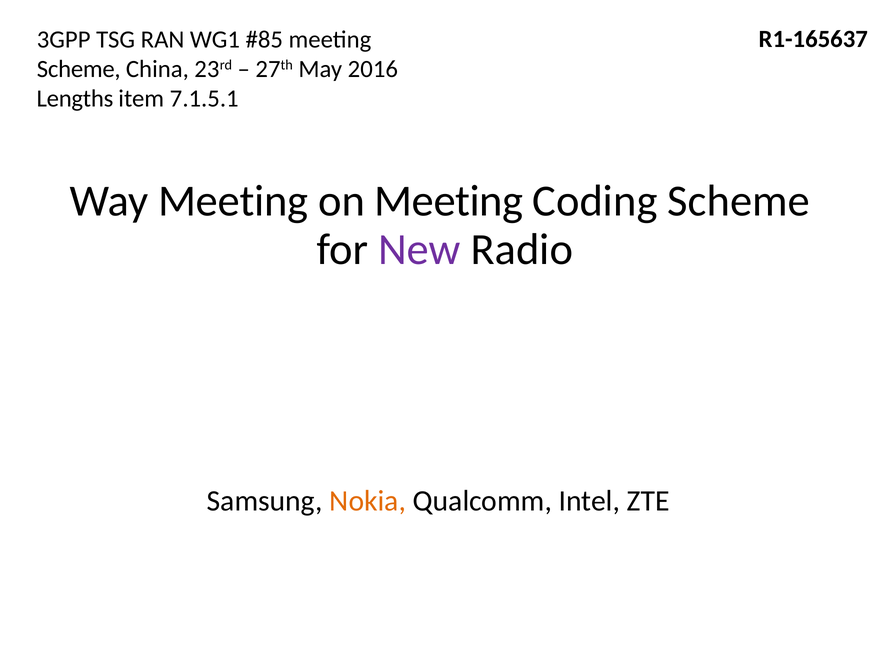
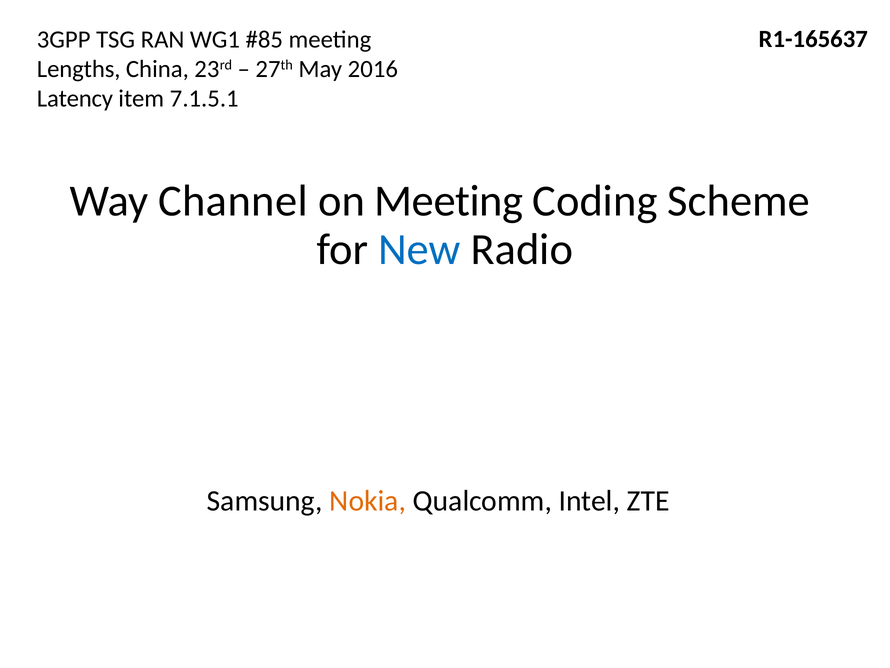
Scheme: Scheme -> Lengths (79, 69)
Lengths: Lengths -> Latency (75, 99)
Way Meeting: Meeting -> Channel (233, 201)
New colour: purple -> blue (419, 249)
